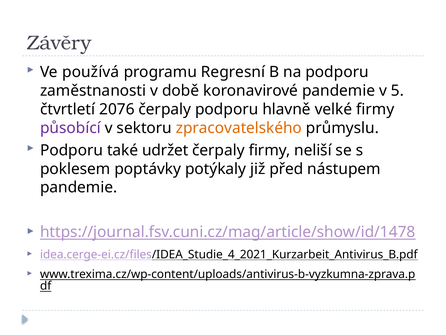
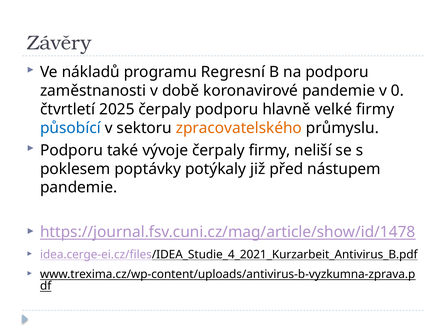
používá: používá -> nákladů (91, 72)
5: 5 -> 0 (397, 91)
2076: 2076 -> 2025 (117, 109)
působící colour: purple -> blue (70, 128)
udržet: udržet -> vývoje (165, 150)
